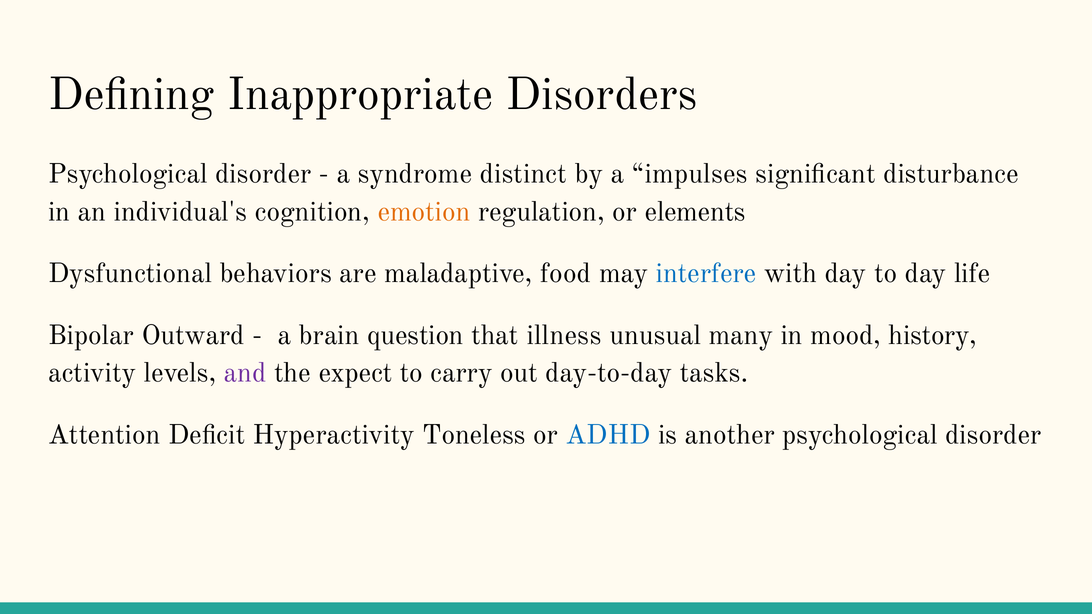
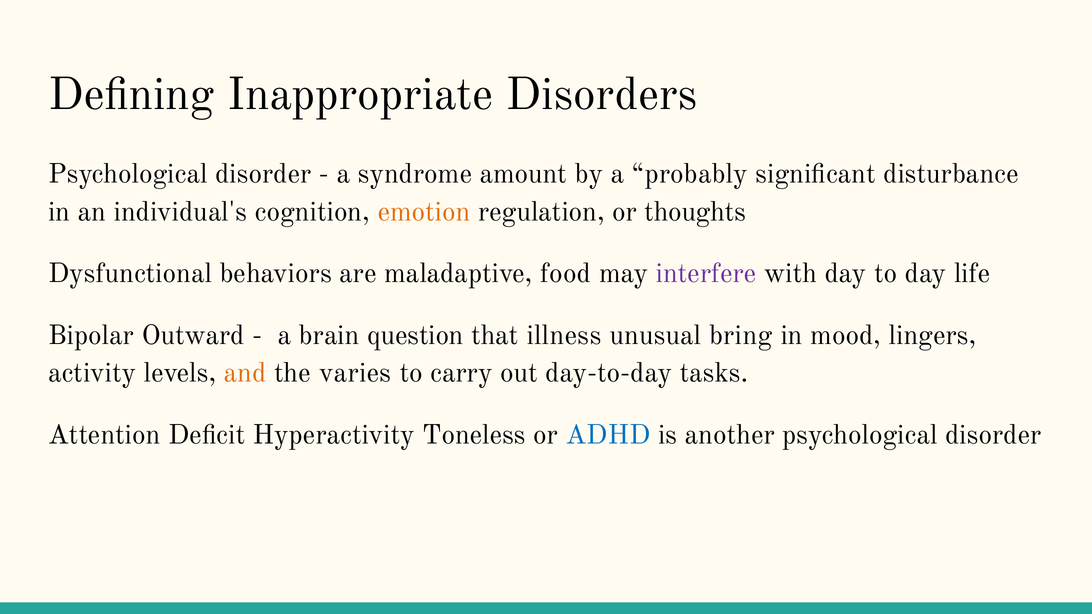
distinct: distinct -> amount (523, 174)
impulses: impulses -> probably (690, 174)
elements: elements -> thoughts (695, 212)
interfere colour: blue -> purple (706, 274)
many: many -> bring (741, 335)
history: history -> lingers (933, 335)
and colour: purple -> orange (245, 373)
expect: expect -> varies (355, 373)
